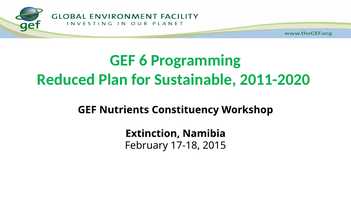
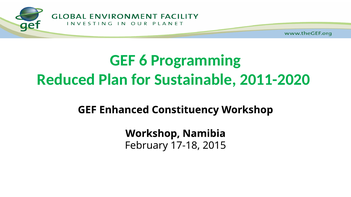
Nutrients: Nutrients -> Enhanced (124, 110)
Extinction: Extinction -> Workshop (153, 134)
